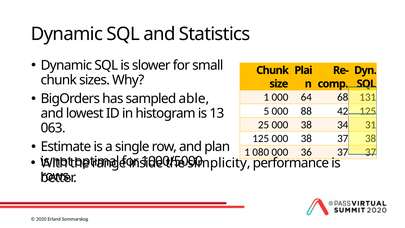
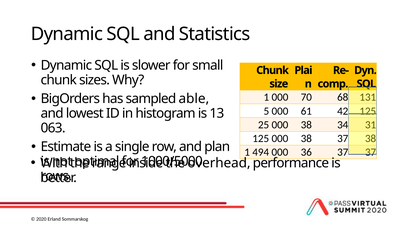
64: 64 -> 70 (306, 97)
88: 88 -> 61 (306, 111)
080: 080 -> 494 (261, 152)
simplicity: simplicity -> overhead (219, 163)
